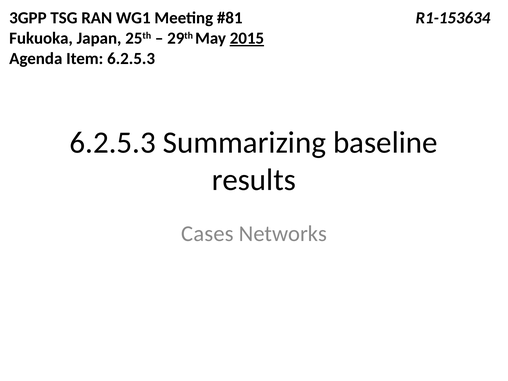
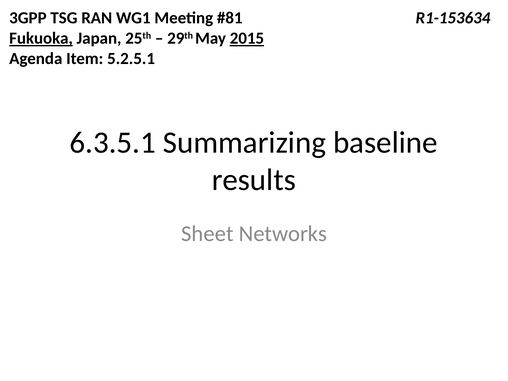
Fukuoka underline: none -> present (41, 38)
Item 6.2.5.3: 6.2.5.3 -> 5.2.5.1 (131, 59)
6.2.5.3: 6.2.5.3 -> 6.3.5.1 (113, 143)
Cases: Cases -> Sheet (207, 234)
